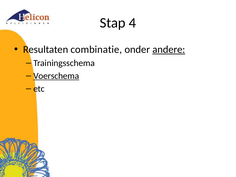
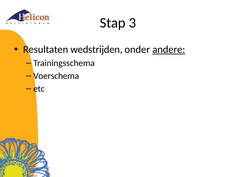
4: 4 -> 3 (132, 23)
combinatie: combinatie -> wedstrijden (96, 50)
Voerschema underline: present -> none (56, 76)
